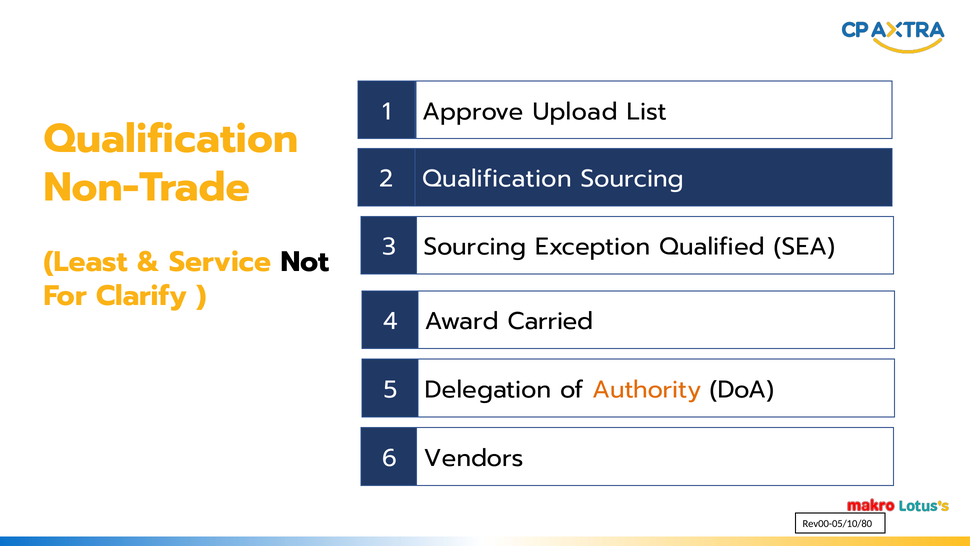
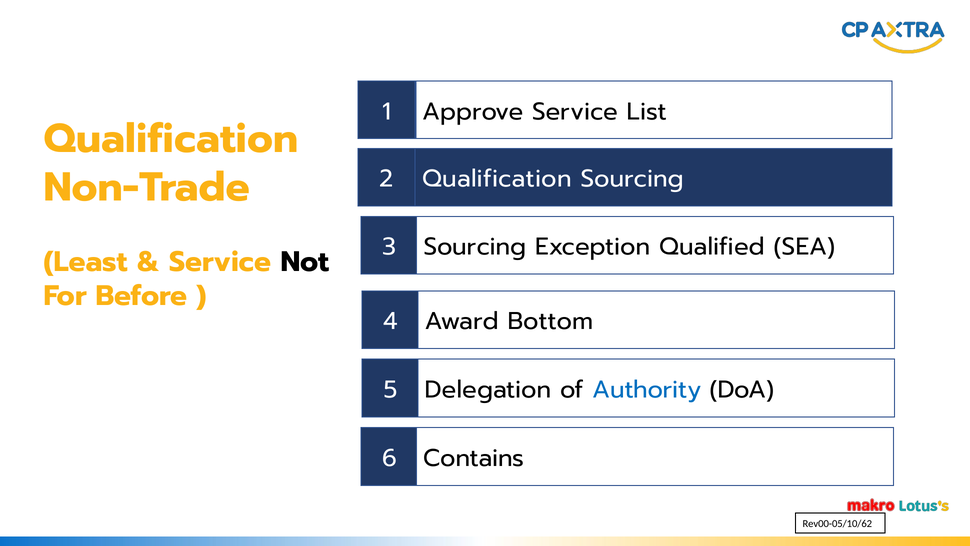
Approve Upload: Upload -> Service (575, 111)
Clarify: Clarify -> Before (142, 296)
Carried: Carried -> Bottom (550, 321)
Authority colour: orange -> blue (647, 389)
Vendors: Vendors -> Contains (474, 458)
Rev00-05/10/80: Rev00-05/10/80 -> Rev00-05/10/62 (837, 523)
